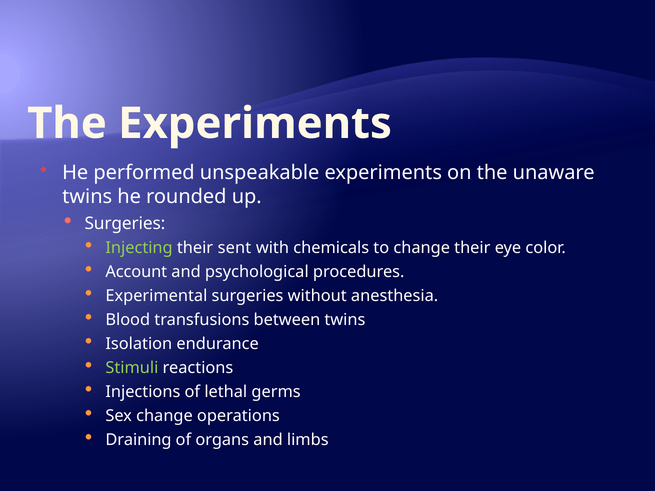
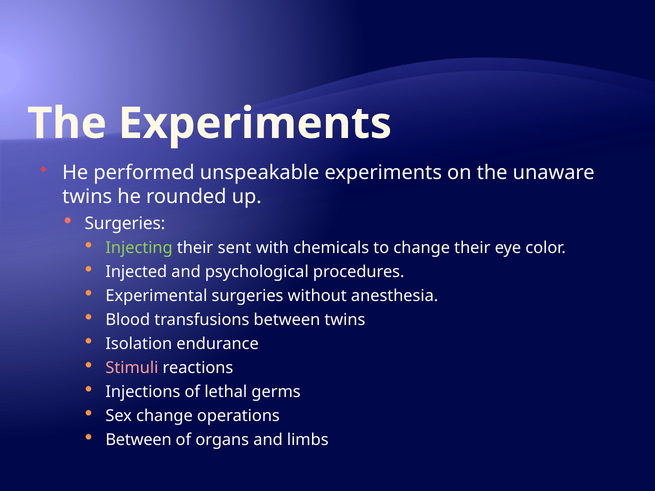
Account: Account -> Injected (136, 272)
Stimuli colour: light green -> pink (132, 368)
Draining: Draining -> Between (139, 440)
